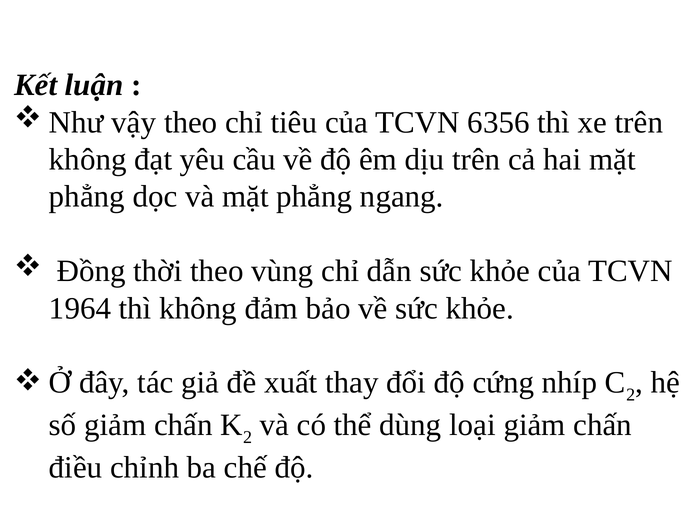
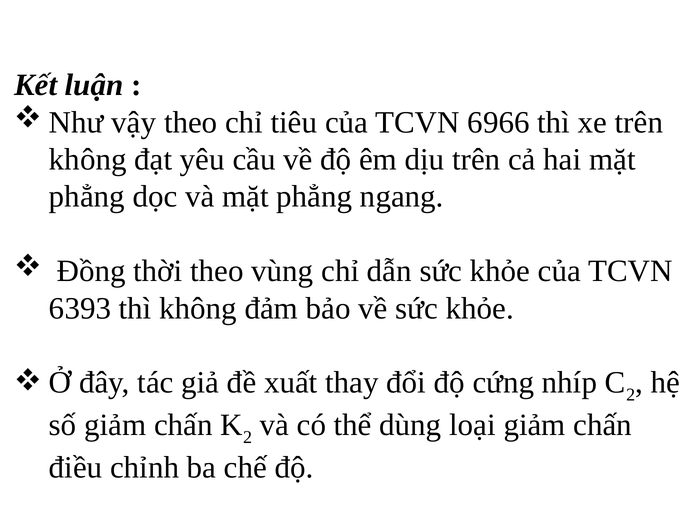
6356: 6356 -> 6966 (499, 122)
1964: 1964 -> 6393 (80, 309)
